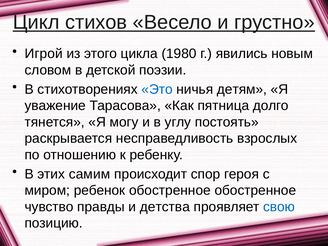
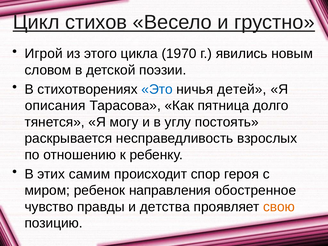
1980: 1980 -> 1970 (179, 54)
детям: детям -> детей (242, 89)
уважение: уважение -> описания (55, 106)
ребенок обостренное: обостренное -> направления (170, 190)
свою colour: blue -> orange (279, 207)
